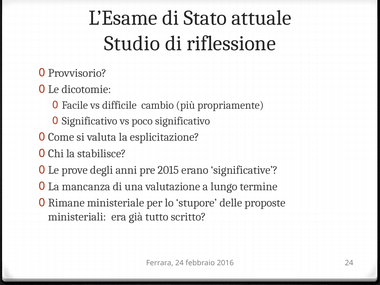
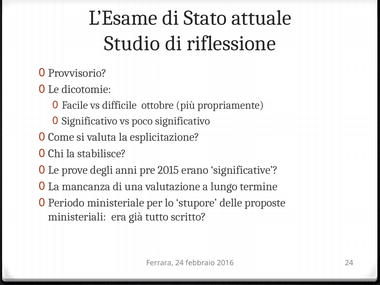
cambio: cambio -> ottobre (158, 105)
Rimane: Rimane -> Periodo (66, 203)
